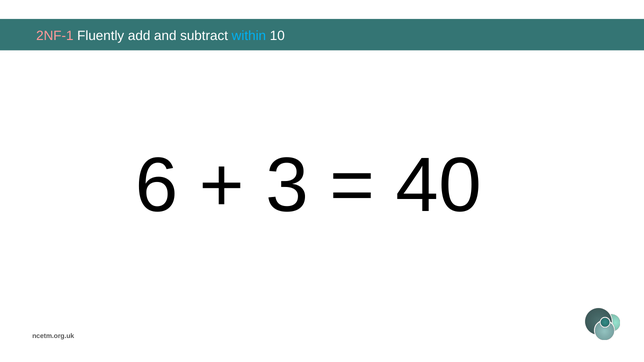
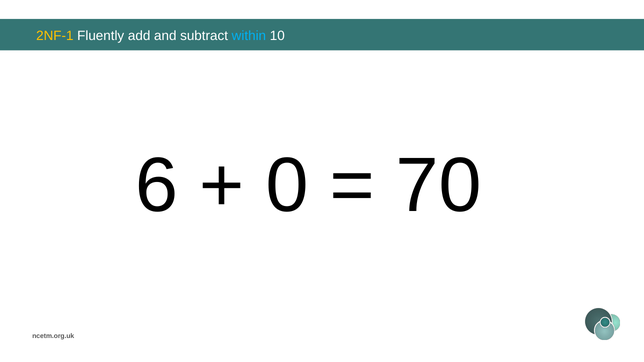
2NF-1 colour: pink -> yellow (55, 36)
3: 3 -> 0 (287, 186)
40: 40 -> 70 (439, 186)
